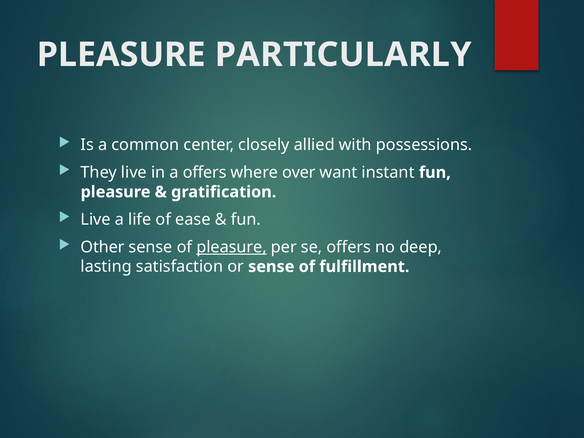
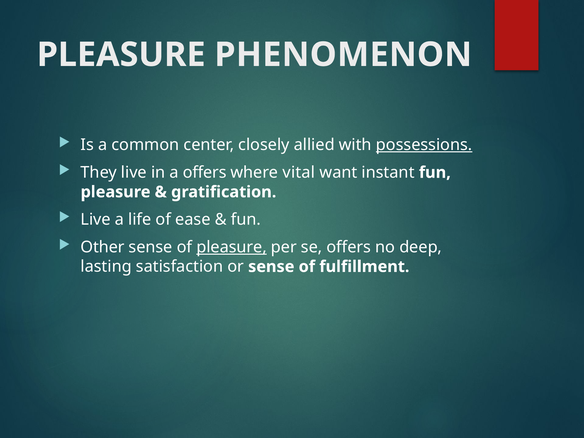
PARTICULARLY: PARTICULARLY -> PHENOMENON (343, 55)
possessions underline: none -> present (424, 145)
over: over -> vital (299, 173)
